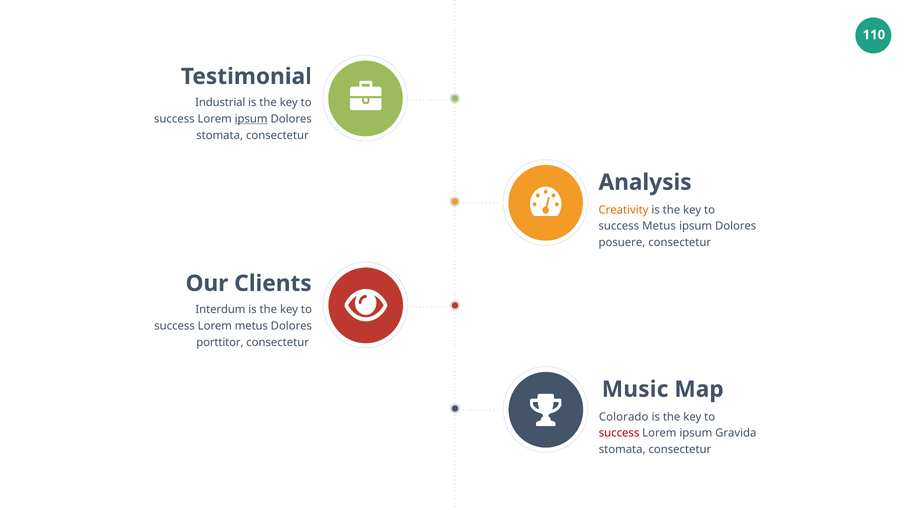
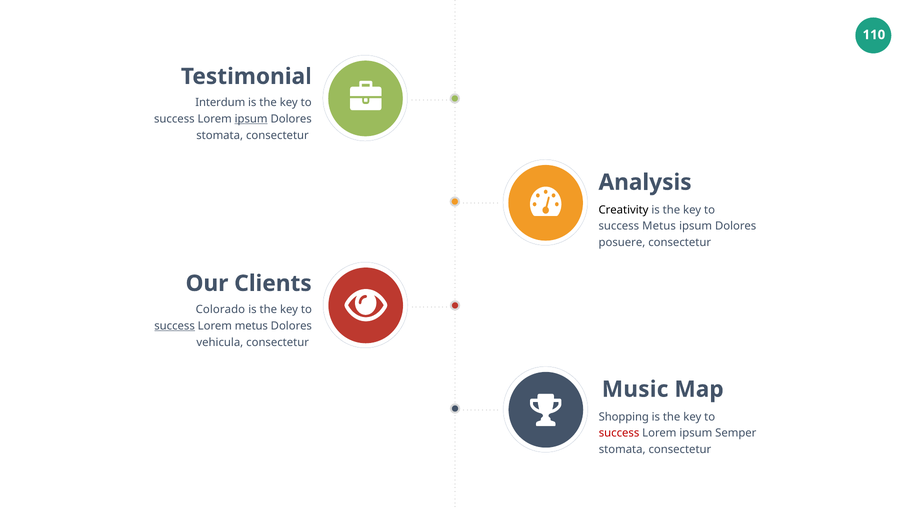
Industrial: Industrial -> Interdum (220, 103)
Creativity colour: orange -> black (624, 210)
Interdum: Interdum -> Colorado (220, 309)
success underline: none -> present (175, 326)
porttitor: porttitor -> vehicula (220, 342)
Colorado: Colorado -> Shopping (624, 417)
Gravida: Gravida -> Semper (736, 433)
